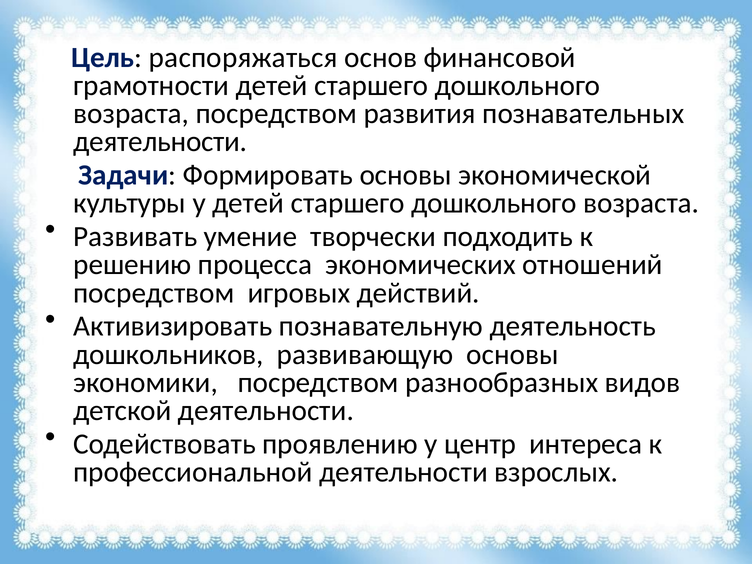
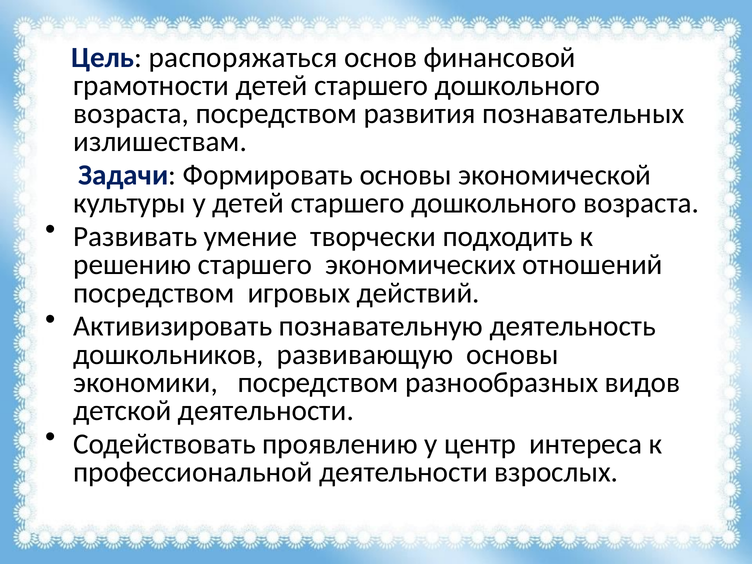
деятельности: деятельности -> излишествам (160, 142)
решению процесса: процесса -> старшего (255, 265)
